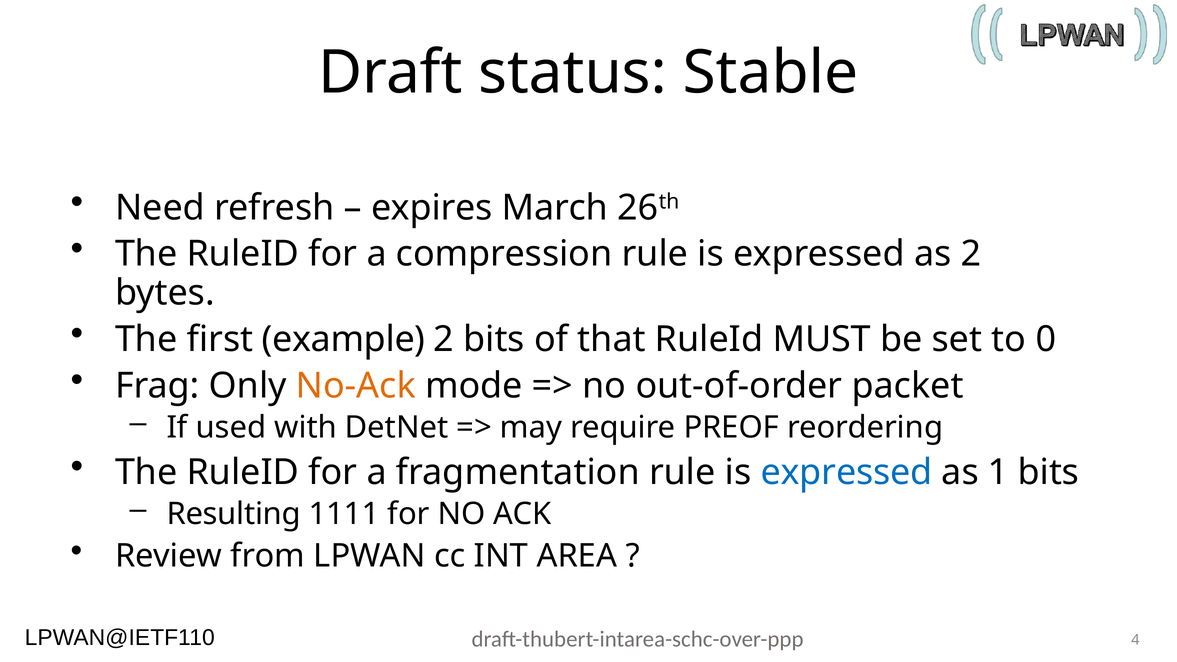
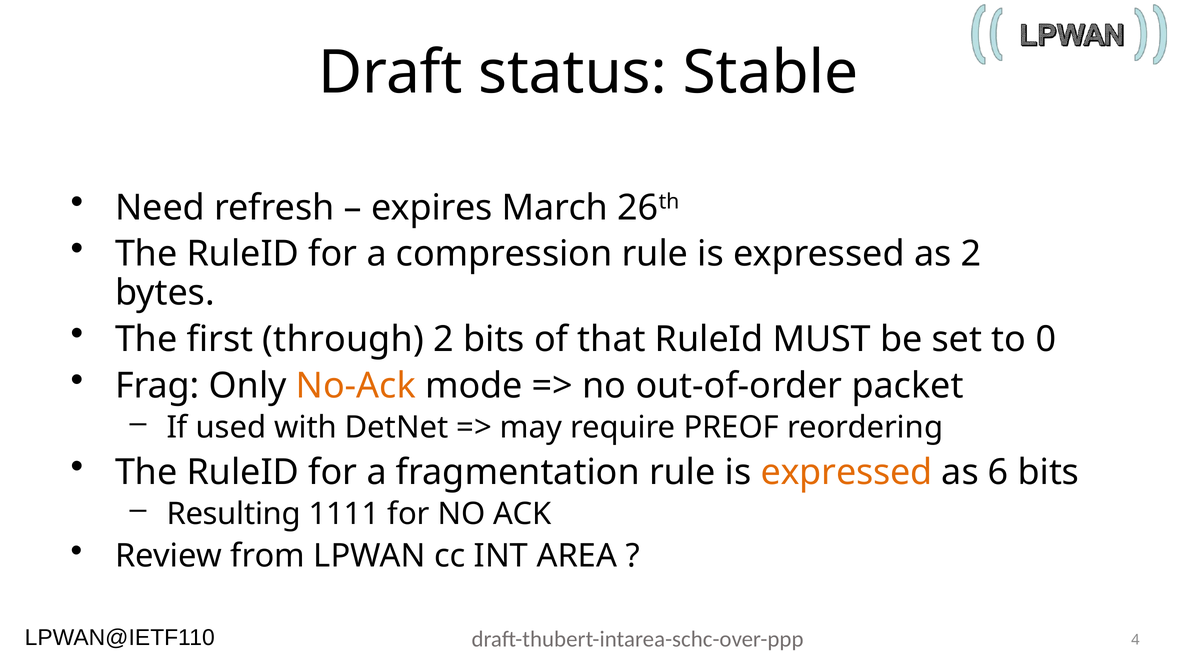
example: example -> through (343, 339)
expressed colour: blue -> orange (846, 472)
1: 1 -> 6 (998, 472)
